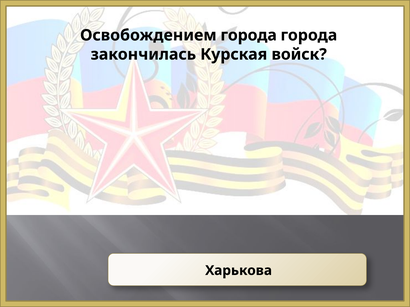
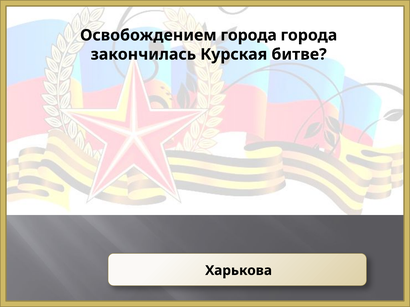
войск: войск -> битве (299, 54)
